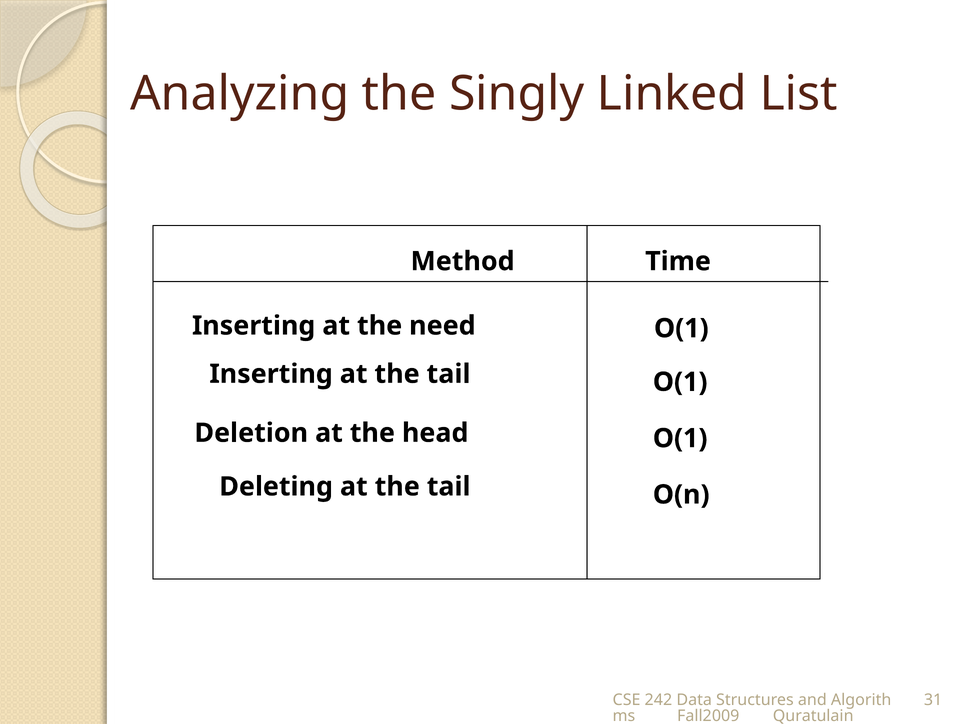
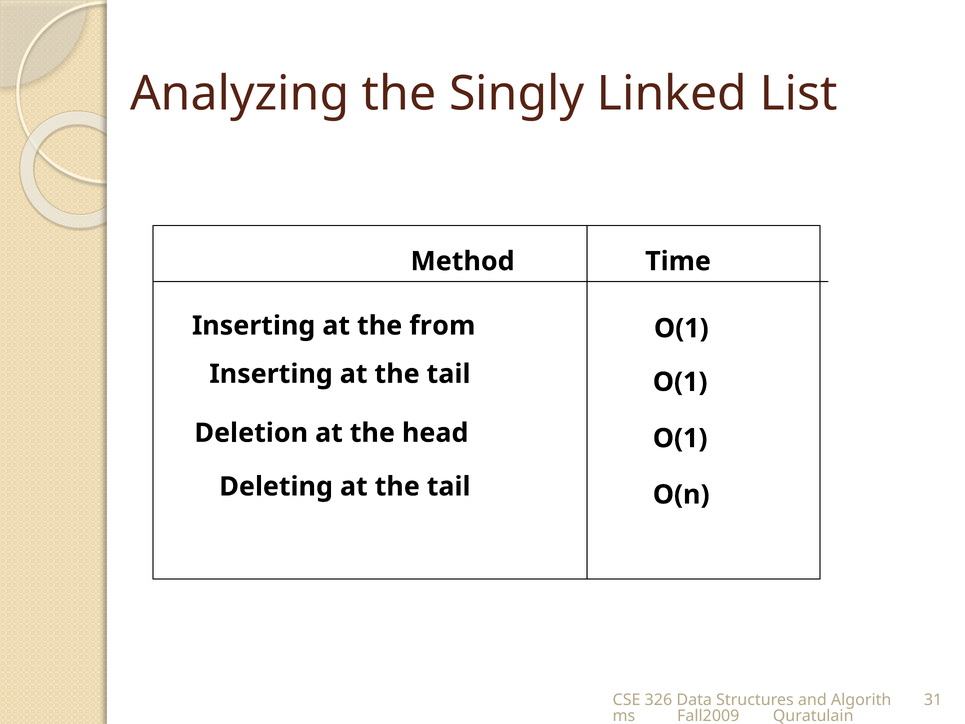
need: need -> from (442, 326)
242: 242 -> 326 (658, 700)
